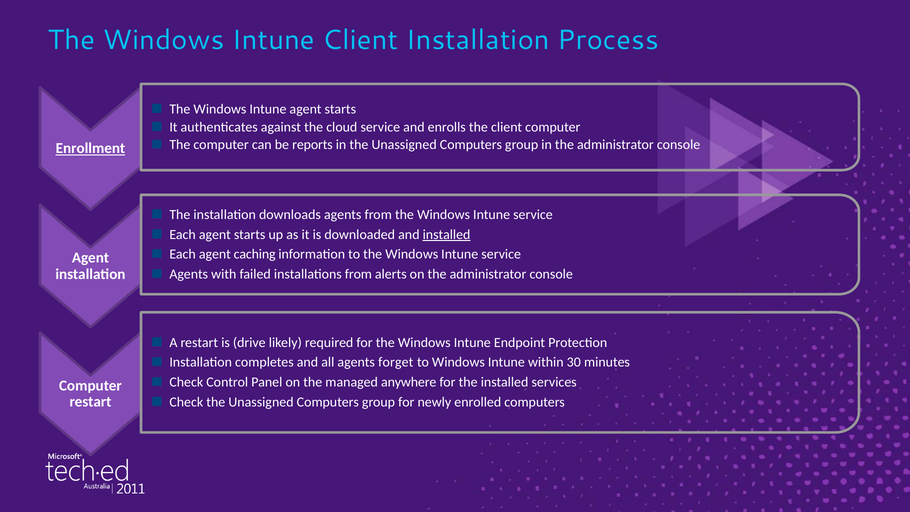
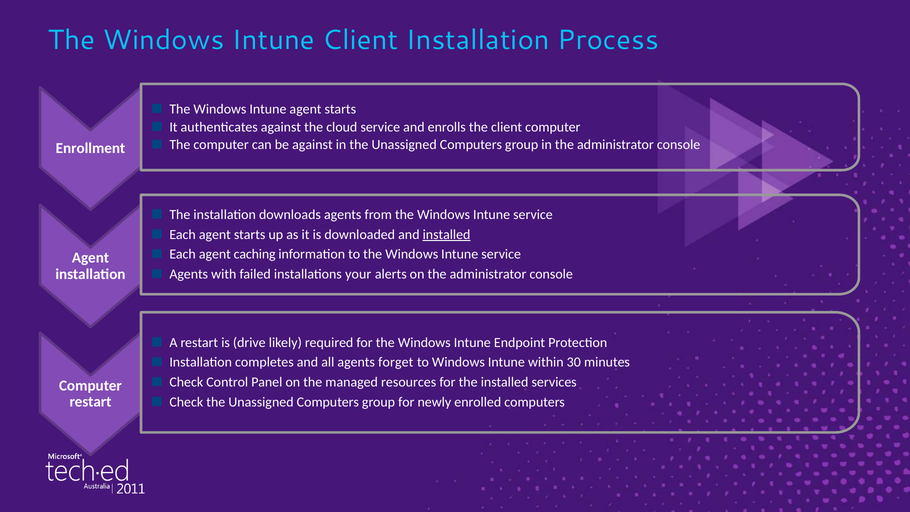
be reports: reports -> against (312, 145)
Enrollment underline: present -> none (90, 148)
installations from: from -> your (358, 274)
anywhere: anywhere -> resources (409, 382)
